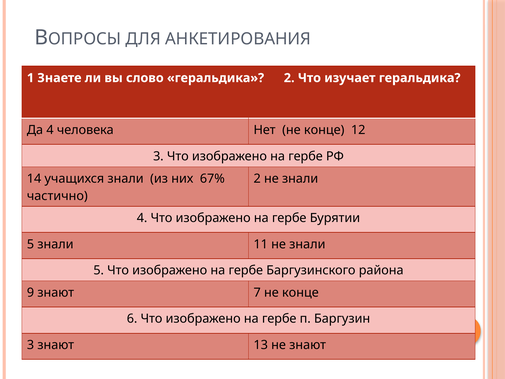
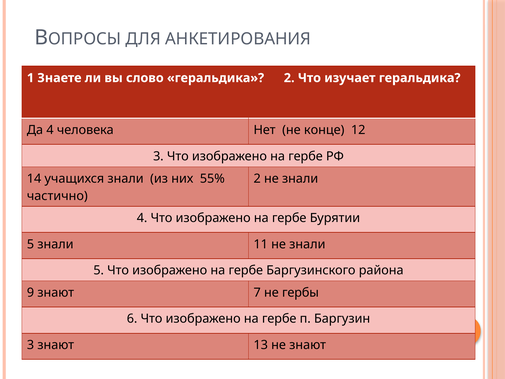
67%: 67% -> 55% (212, 179)
7 не конце: конце -> гербы (300, 292)
